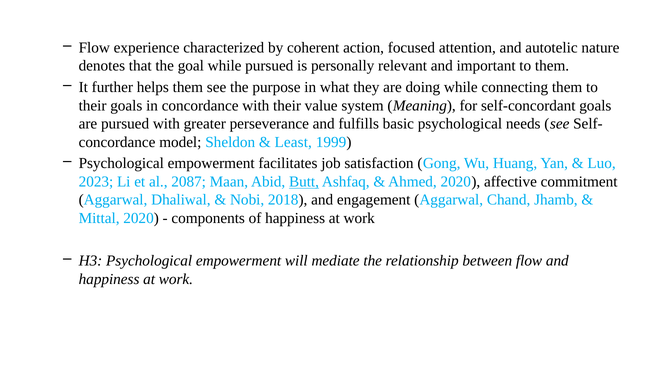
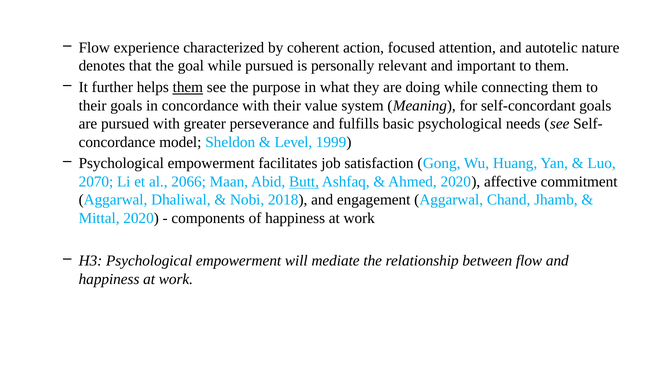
them underline: none -> present (188, 87)
Least: Least -> Level (293, 142)
2023: 2023 -> 2070 (96, 182)
2087: 2087 -> 2066 (189, 182)
